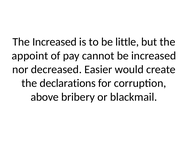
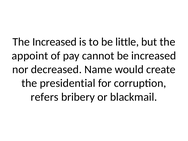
Easier: Easier -> Name (98, 69)
declarations: declarations -> presidential (68, 83)
above: above -> refers (45, 97)
